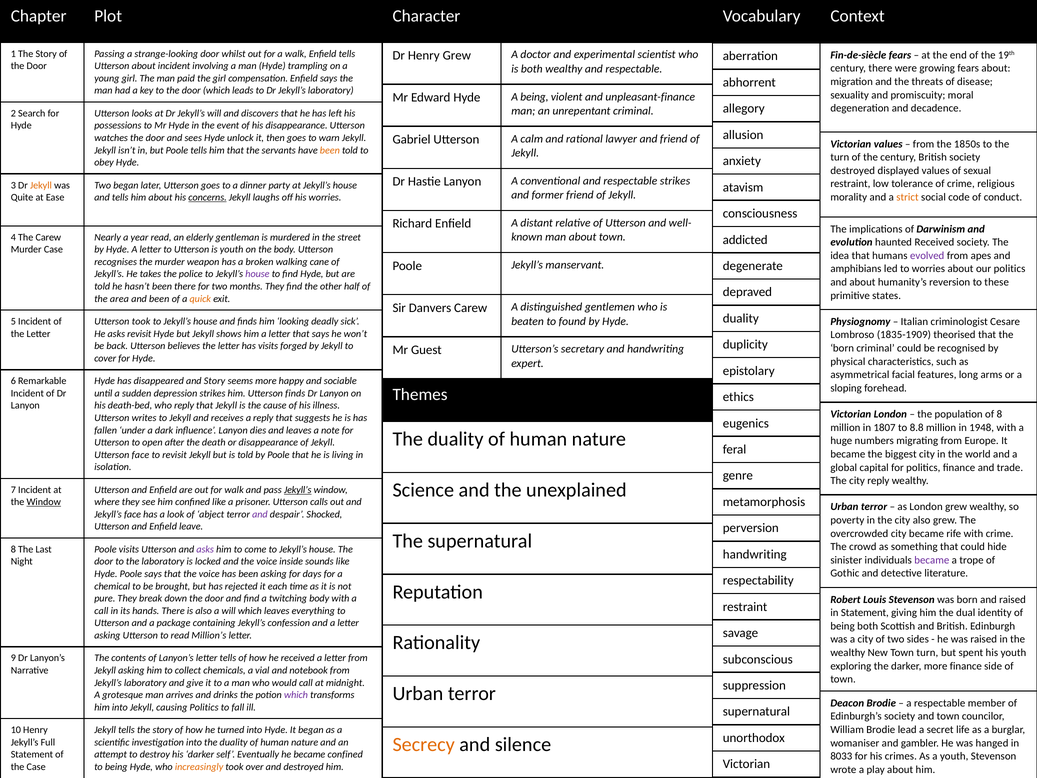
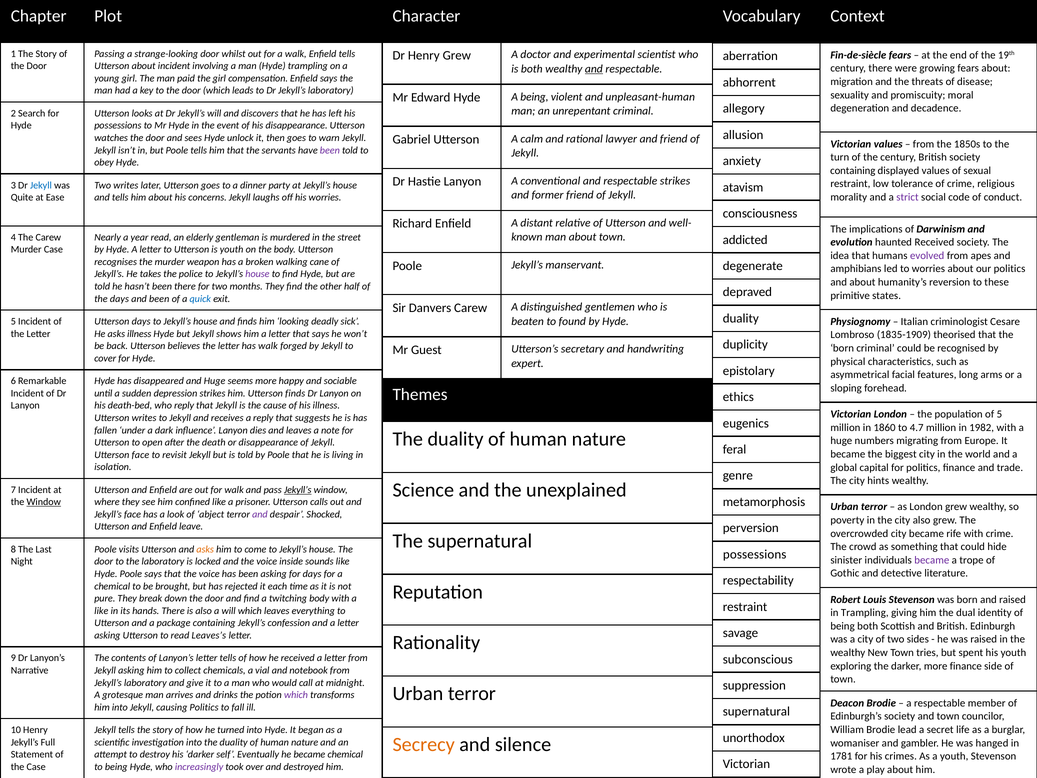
and underline: none -> present (594, 69)
unpleasant-finance: unpleasant-finance -> unpleasant-human (650, 97)
been colour: orange -> purple (330, 150)
destroyed: destroyed -> containing (853, 171)
Jekyll colour: orange -> blue (41, 185)
Two began: began -> writes (126, 185)
strict colour: orange -> purple (908, 197)
concerns underline: present -> none (208, 197)
the area: area -> days (119, 299)
quick colour: orange -> blue (200, 299)
Utterson took: took -> days (141, 321)
asks revisit: revisit -> illness (139, 334)
has visits: visits -> walk (268, 346)
and Story: Story -> Huge (215, 381)
of 8: 8 -> 5 (999, 414)
1807: 1807 -> 1860 (885, 427)
8.8: 8.8 -> 4.7 (917, 427)
1948: 1948 -> 1982 (982, 427)
city reply: reply -> hints (878, 481)
asks colour: purple -> orange (205, 549)
handwriting: handwriting -> possessions (755, 554)
call: call -> like (101, 611)
in Statement: Statement -> Trampling (865, 613)
Million’s: Million’s -> Leaves’s (209, 635)
Town turn: turn -> tries (927, 653)
became confined: confined -> chemical (345, 754)
8033: 8033 -> 1781 (841, 756)
increasingly colour: orange -> purple (199, 767)
